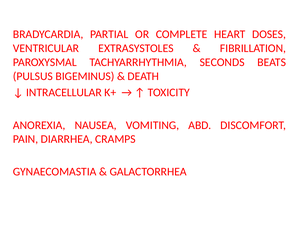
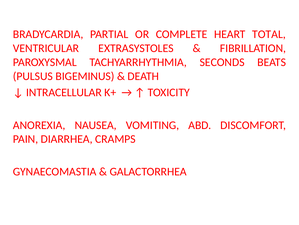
DOSES: DOSES -> TOTAL (269, 34)
